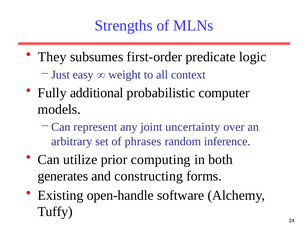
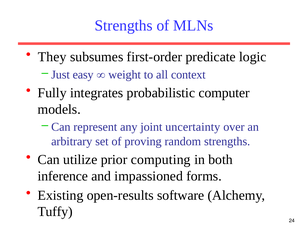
additional: additional -> integrates (97, 93)
phrases: phrases -> proving (143, 141)
random inference: inference -> strengths (227, 141)
generates: generates -> inference (63, 176)
constructing: constructing -> impassioned (149, 176)
open-handle: open-handle -> open-results (120, 195)
